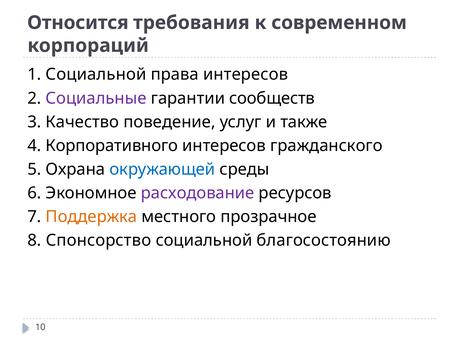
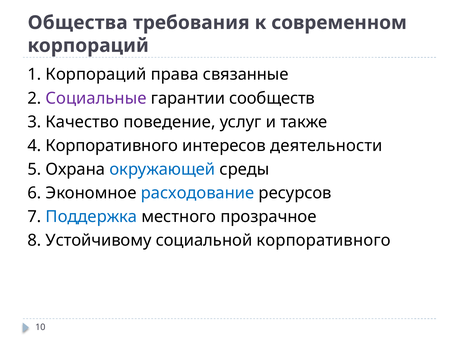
Относится: Относится -> Общества (78, 23)
1 Социальной: Социальной -> Корпораций (96, 75)
права интересов: интересов -> связанные (246, 75)
гражданского: гражданского -> деятельности (326, 146)
расходование colour: purple -> blue (198, 193)
Поддержка colour: orange -> blue (91, 217)
Спонсорство: Спонсорство -> Устойчивому (99, 241)
социальной благосостоянию: благосостоянию -> корпоративного (324, 241)
